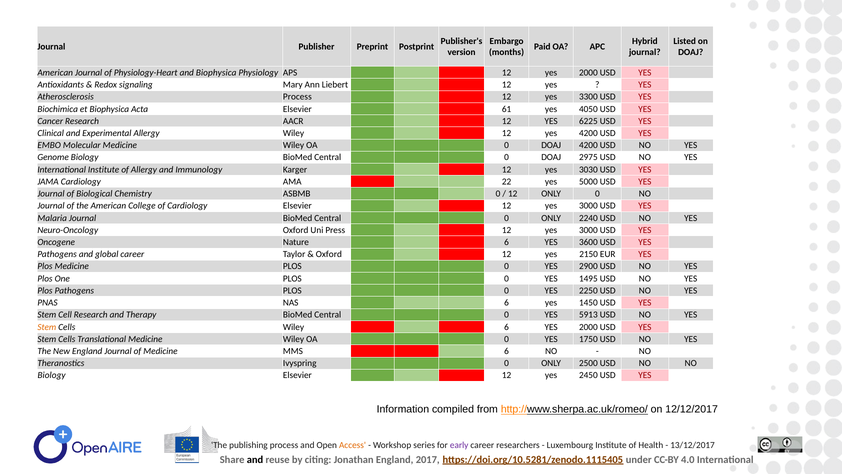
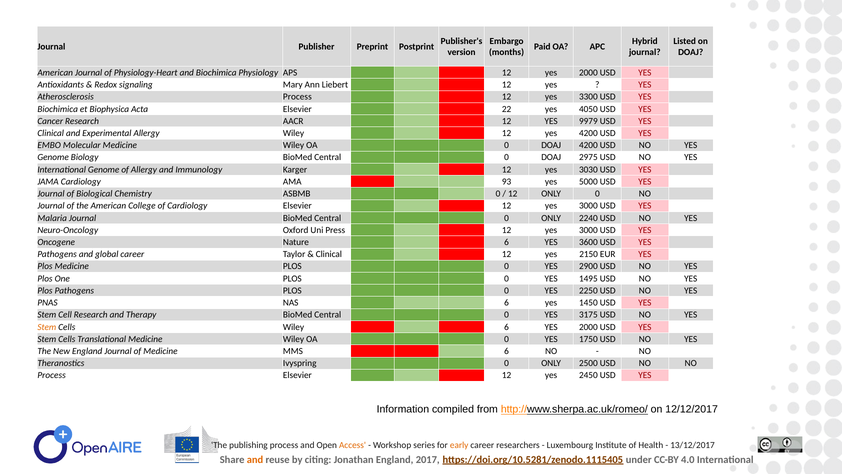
and Biophysica: Biophysica -> Biochimica (216, 73)
61: 61 -> 22 (507, 109)
6225: 6225 -> 9979 (588, 121)
International Institute: Institute -> Genome (104, 169)
22: 22 -> 93 (507, 182)
Oxford: Oxford -> Clinical (329, 254)
5913: 5913 -> 3175 (588, 315)
Biology: Biology -> Process (52, 375)
early colour: purple -> orange (459, 445)
and colour: black -> orange (255, 459)
